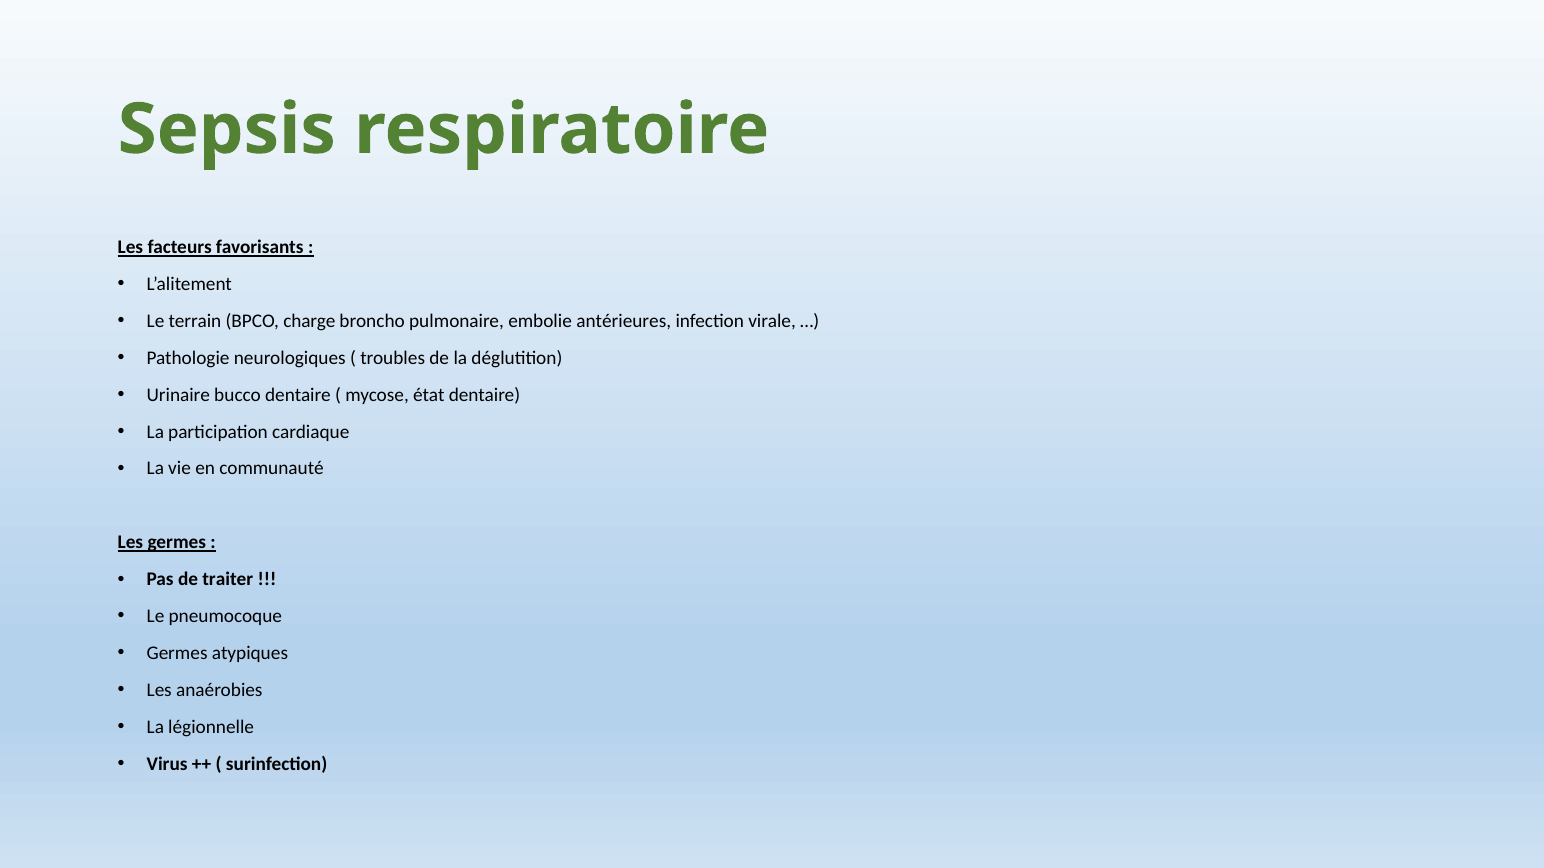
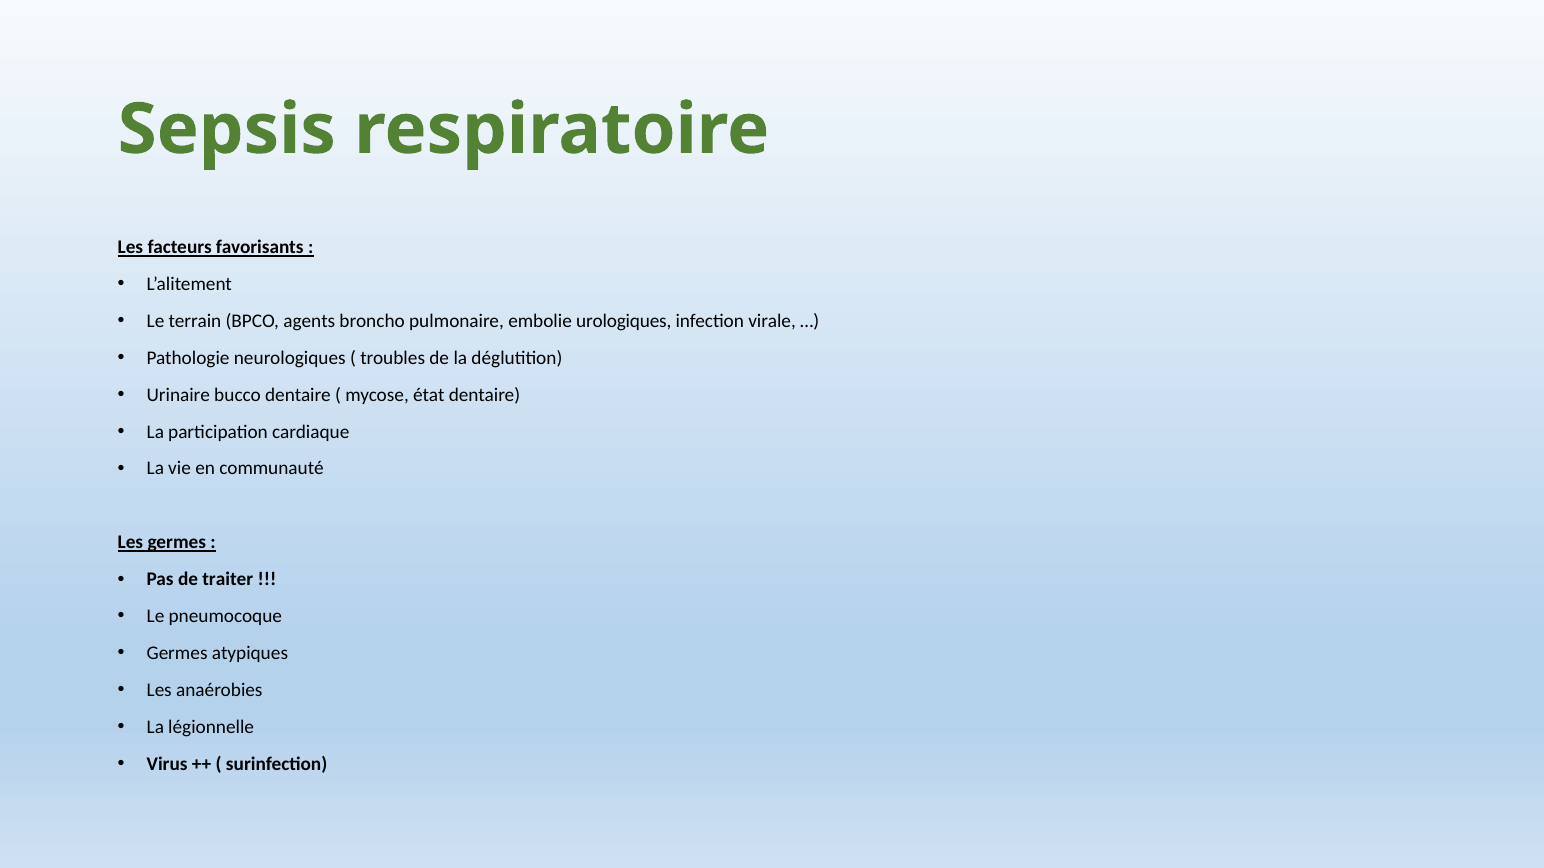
charge: charge -> agents (309, 321)
antérieures: antérieures -> urologiques (624, 321)
